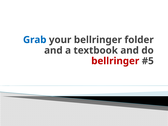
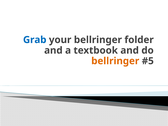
bellringer colour: red -> orange (115, 61)
